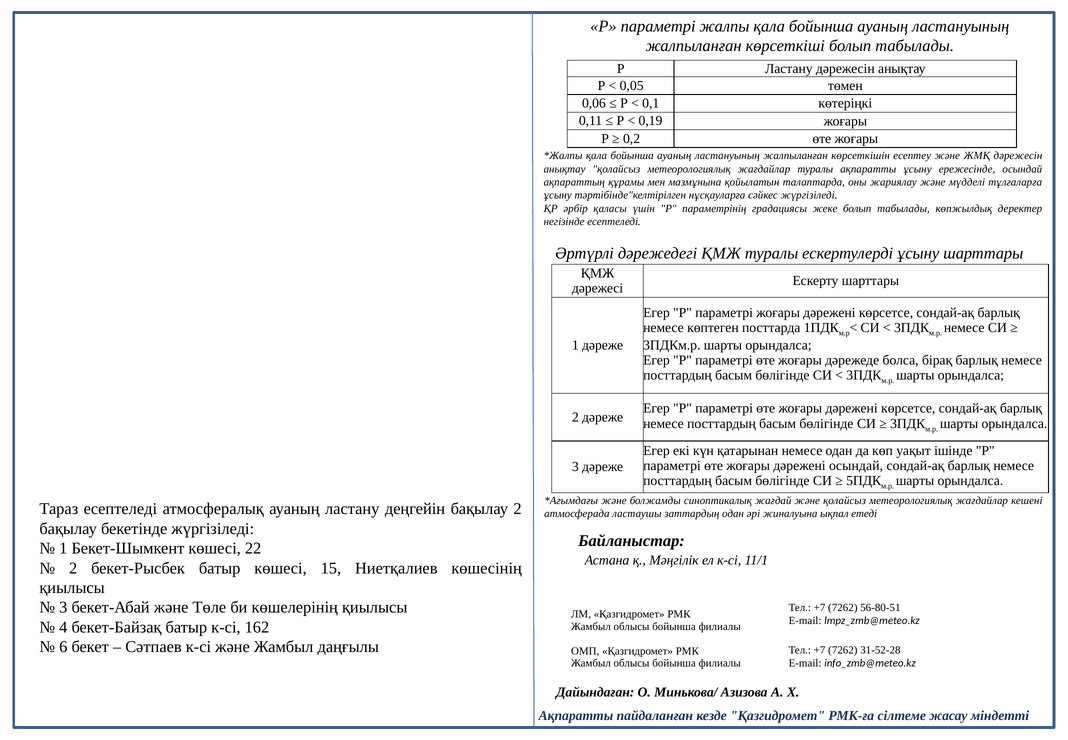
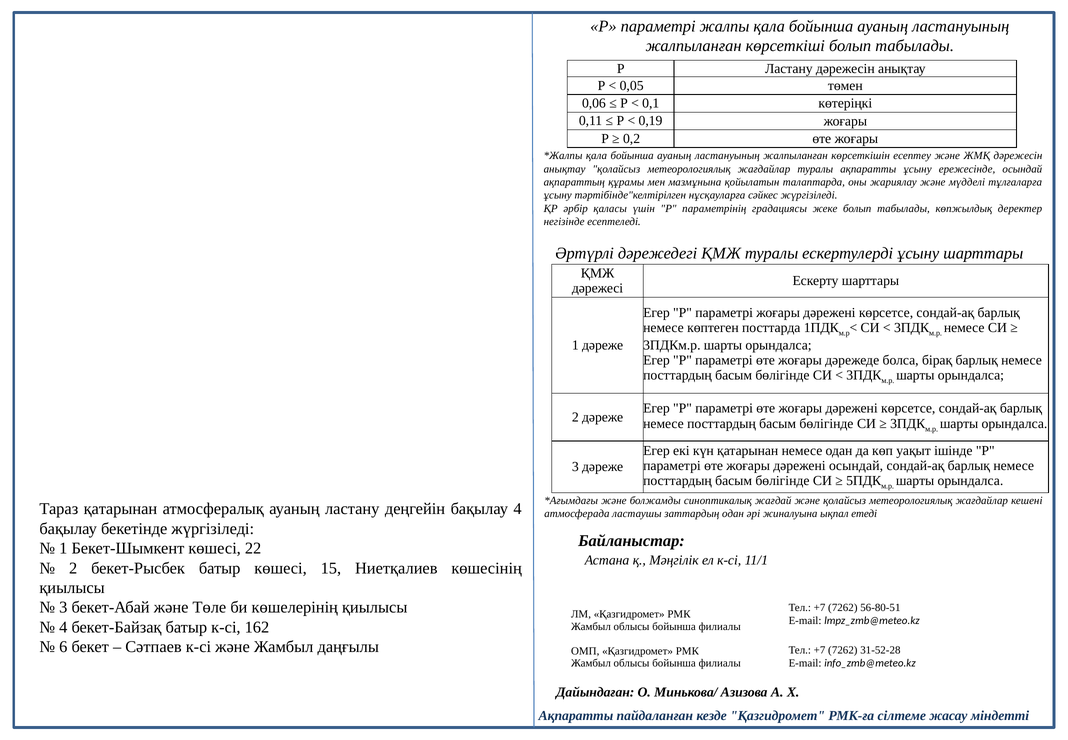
Тараз есептеледі: есептеледі -> қатарынан (120, 508)
бақылау 2: 2 -> 4 (518, 508)
